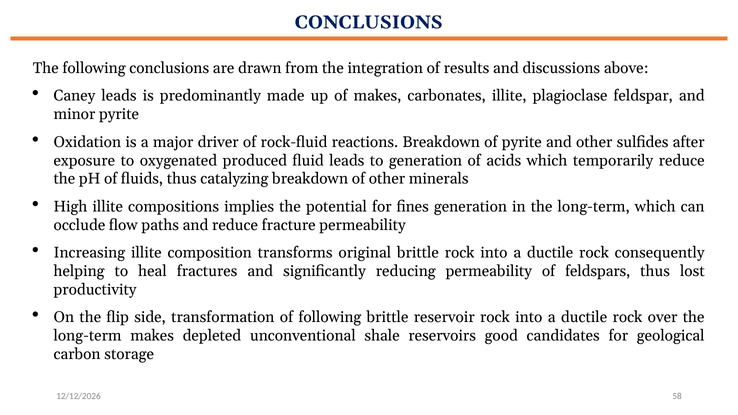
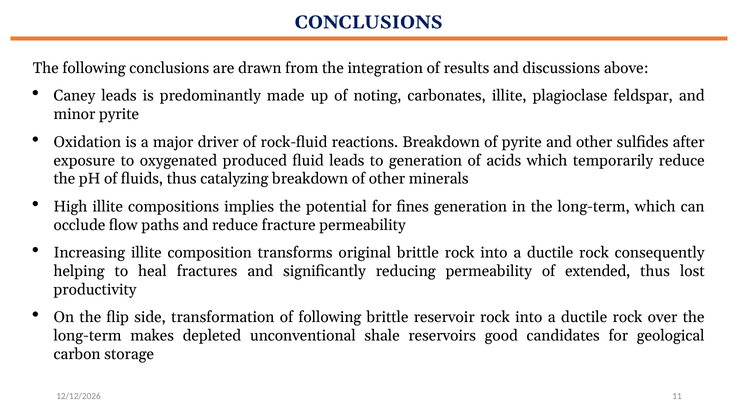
of makes: makes -> noting (378, 96)
feldspars: feldspars -> extended (598, 271)
58: 58 -> 11 (677, 396)
